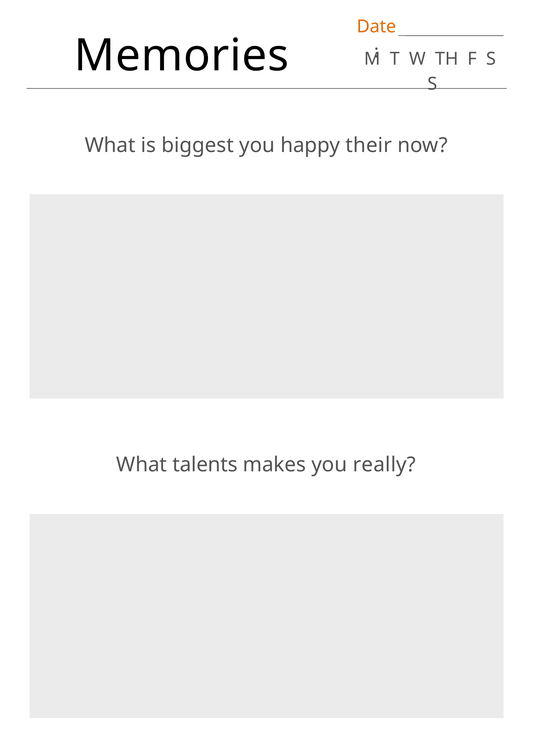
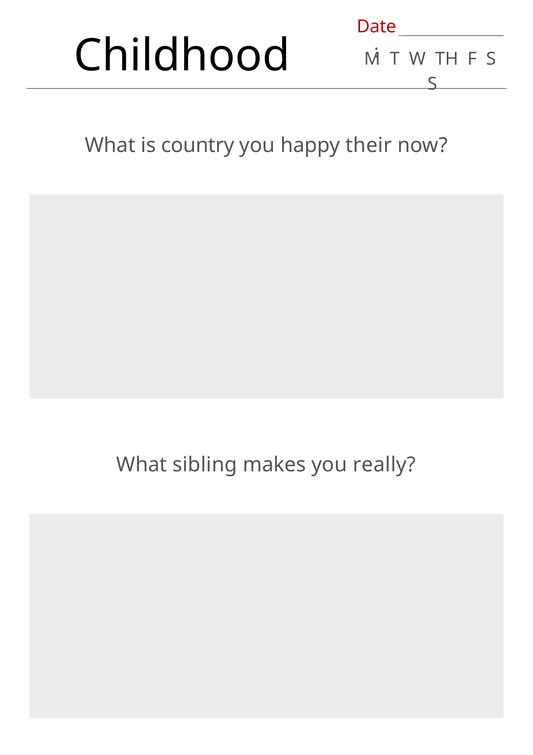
Date colour: orange -> red (377, 27)
Memories: Memories -> Childhood (182, 56)
biggest: biggest -> country (198, 145)
talents: talents -> sibling (205, 464)
